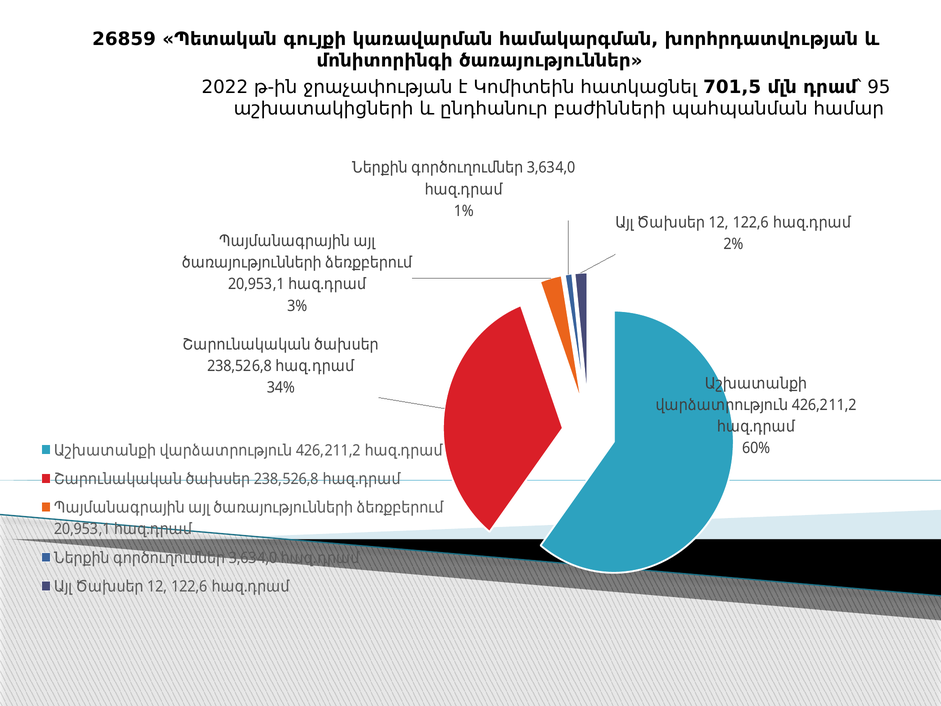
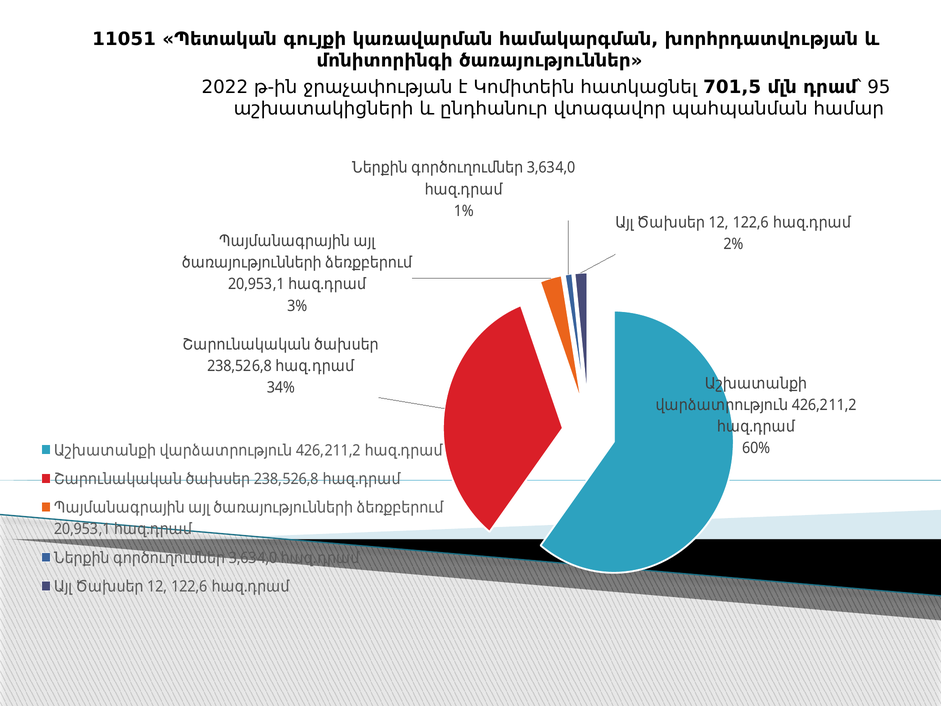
26859: 26859 -> 11051 (124, 39)
բաժինների: բաժինների -> վտագավոր (610, 109)
